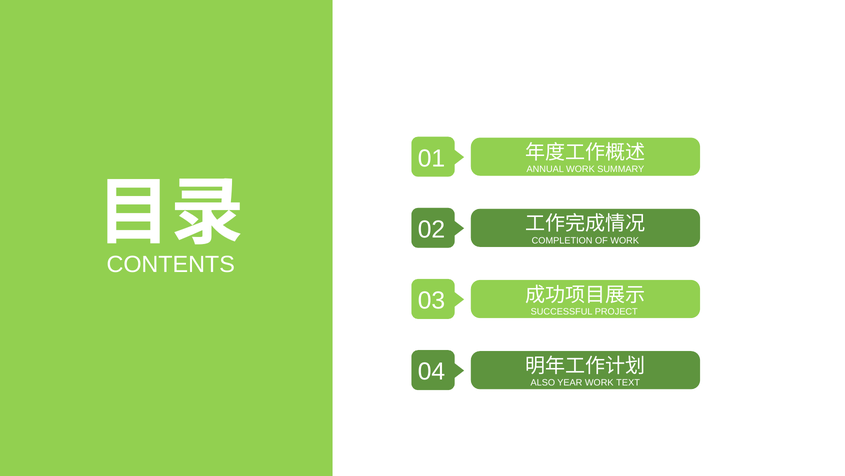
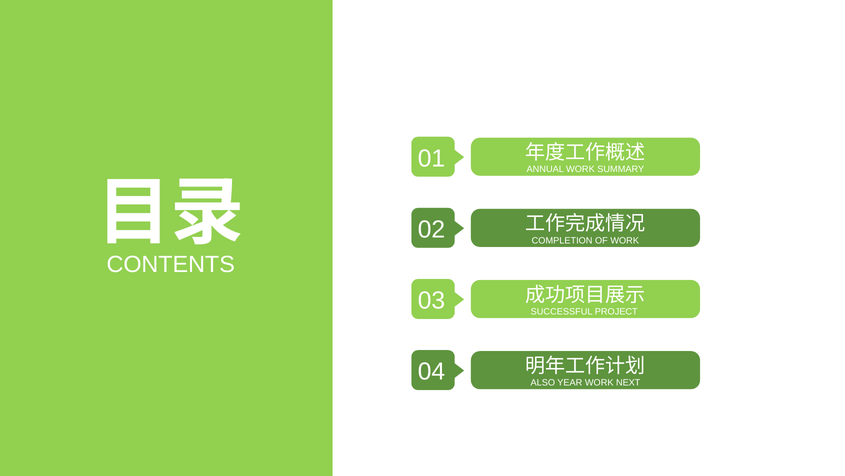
TEXT: TEXT -> NEXT (628, 382)
